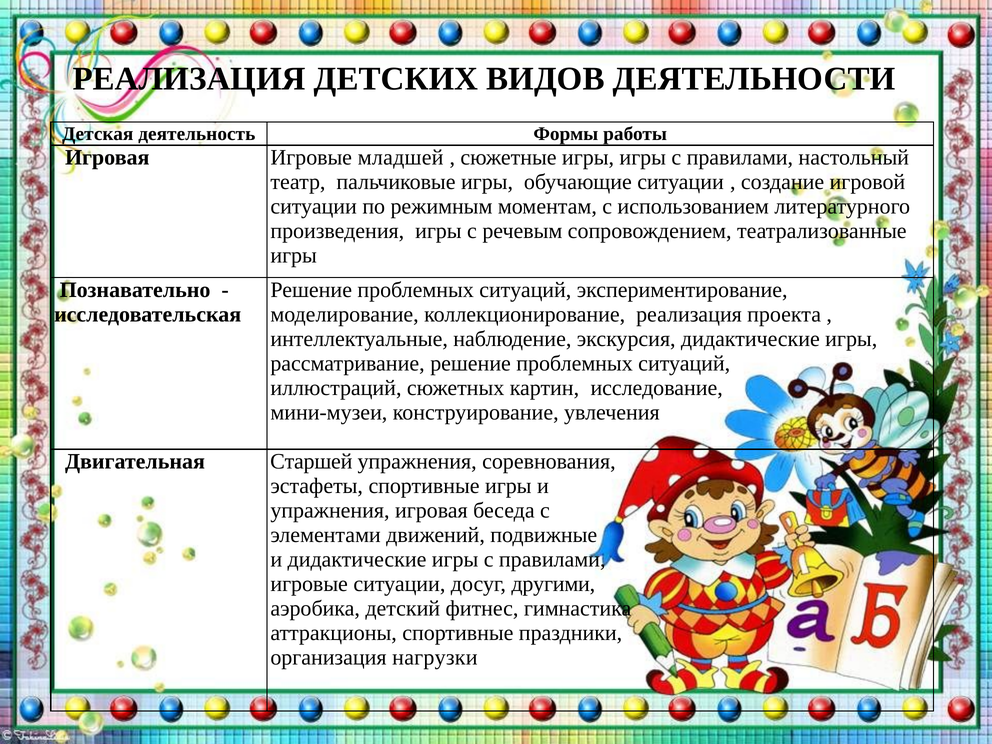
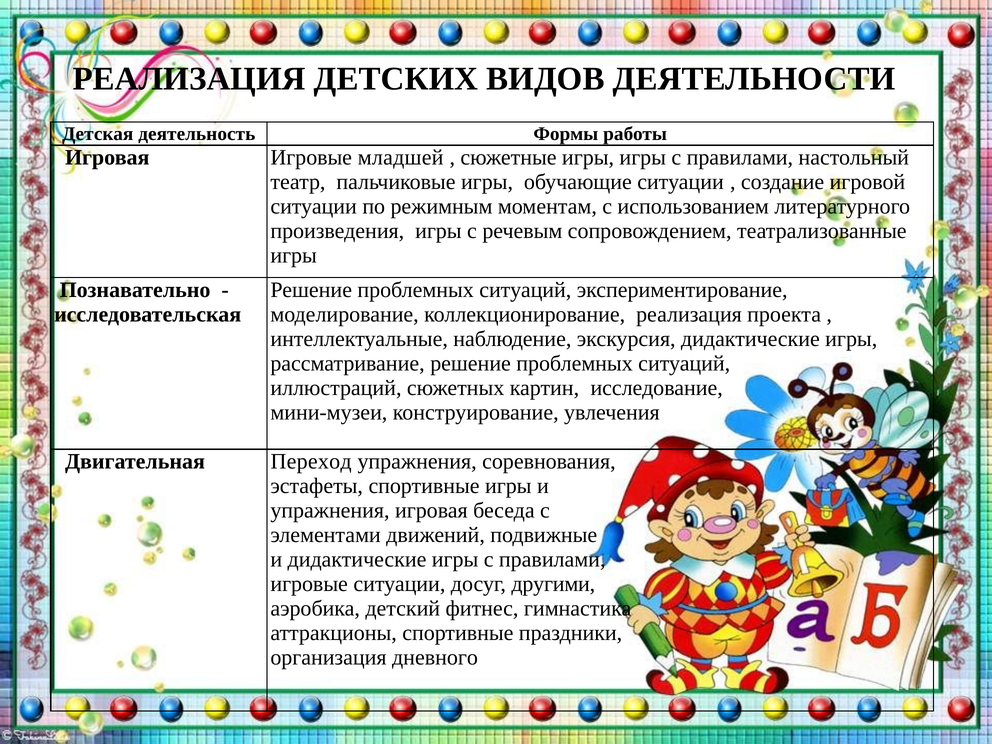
Старшей: Старшей -> Переход (311, 462)
нагрузки: нагрузки -> дневного (435, 658)
